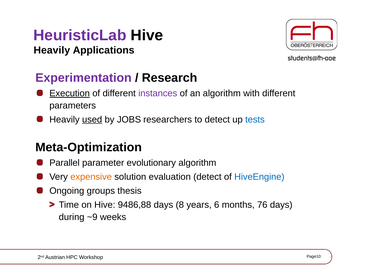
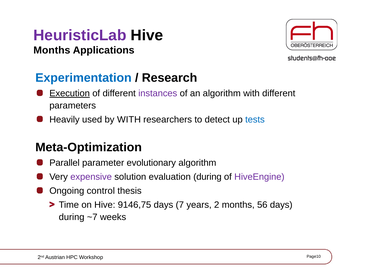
Heavily: Heavily -> Months (52, 50)
Experimentation colour: purple -> blue (83, 78)
used underline: present -> none (92, 120)
by JOBS: JOBS -> WITH (129, 120)
expensive colour: orange -> purple (91, 177)
evaluation detect: detect -> during (207, 177)
HiveEngine colour: blue -> purple (259, 177)
groups: groups -> control (101, 191)
9486,88: 9486,88 -> 9146,75 (135, 205)
8: 8 -> 7 (180, 205)
6: 6 -> 2 (217, 205)
76: 76 -> 56 (262, 205)
~9: ~9 -> ~7 (92, 218)
